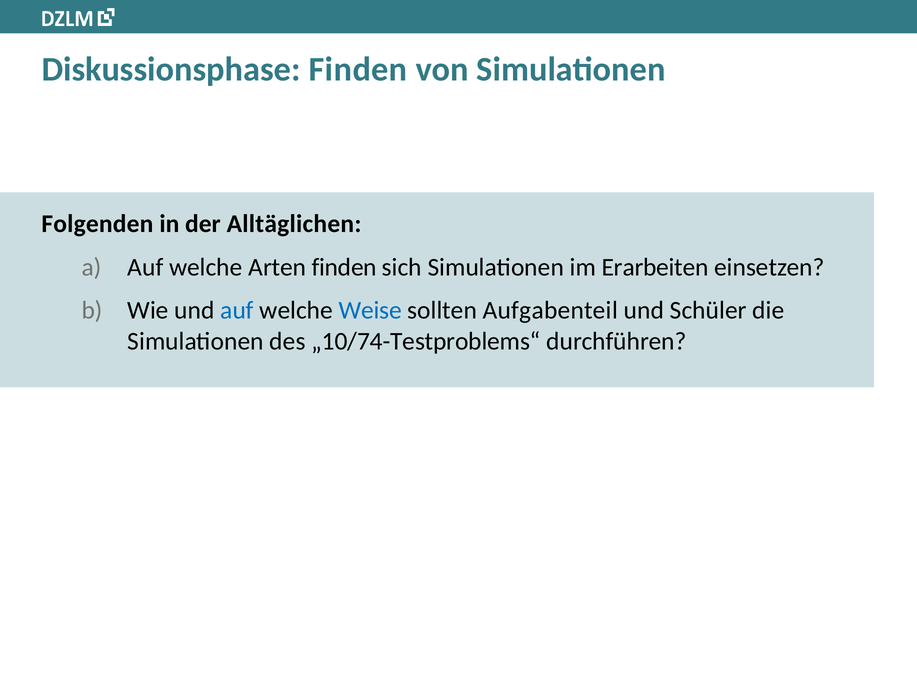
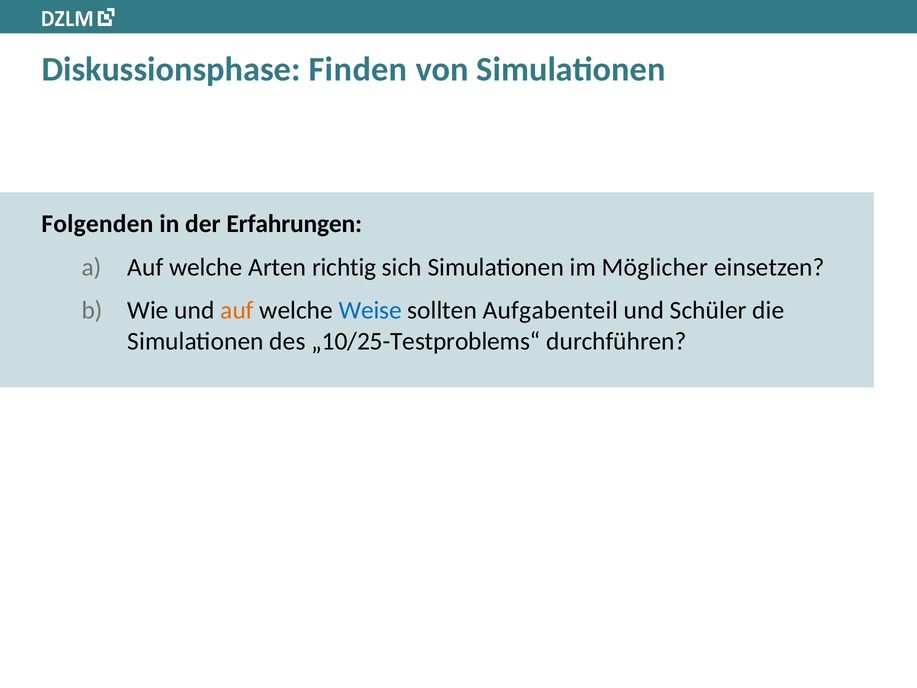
Alltäglichen: Alltäglichen -> Erfahrungen (294, 224)
Arten finden: finden -> richtig (344, 267)
Erarbeiten: Erarbeiten -> Möglicher (655, 267)
auf colour: blue -> orange (237, 310)
„10/74-Testproblems“: „10/74-Testproblems“ -> „10/25-Testproblems“ (426, 341)
